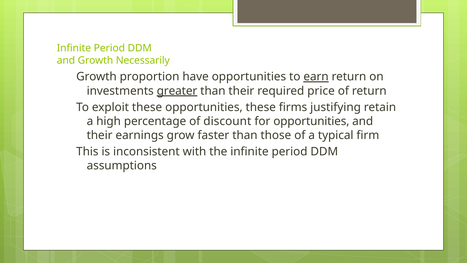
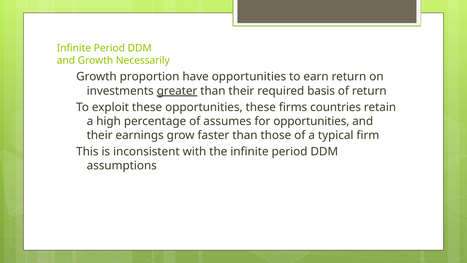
earn underline: present -> none (316, 77)
price: price -> basis (321, 91)
justifying: justifying -> countries (336, 107)
discount: discount -> assumes (227, 121)
